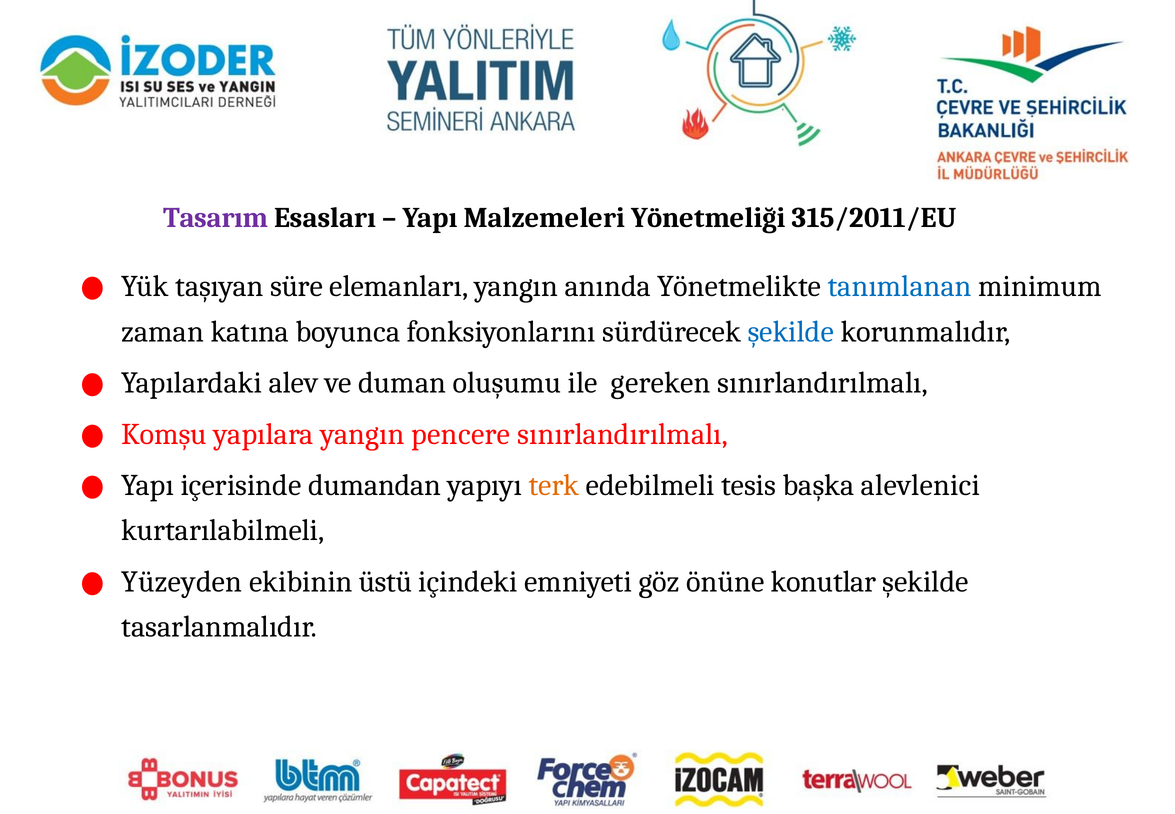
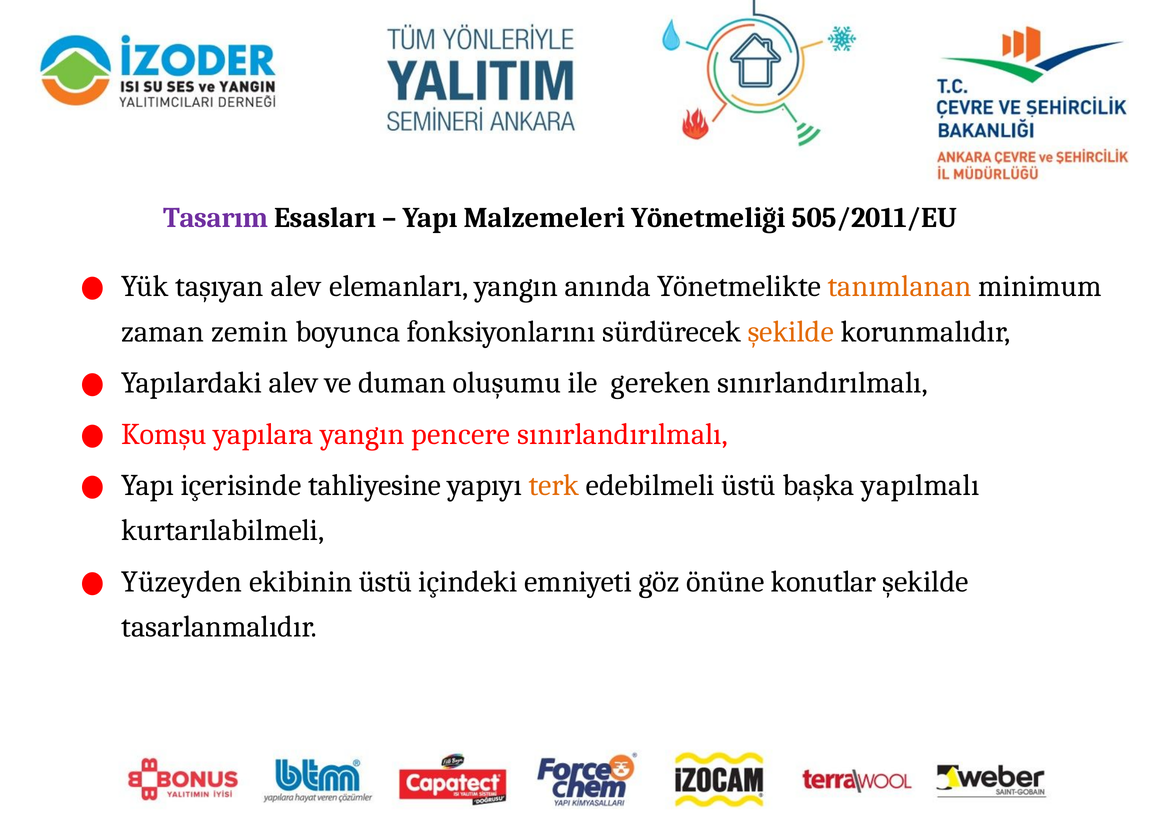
315/2011/EU: 315/2011/EU -> 505/2011/EU (874, 218)
taşıyan süre: süre -> alev (296, 286)
tanımlanan colour: blue -> orange (900, 286)
katına: katına -> zemin (250, 332)
şekilde colour: blue -> orange (791, 332)
dumandan: dumandan -> tahliyesine (375, 485)
edebilmeli tesis: tesis -> üstü (749, 485)
alevlenici: alevlenici -> yapılmalı (920, 485)
